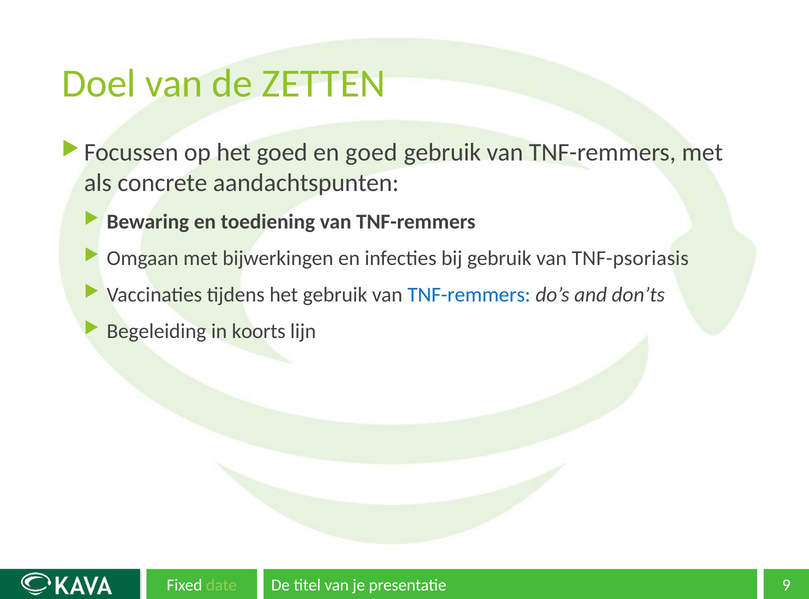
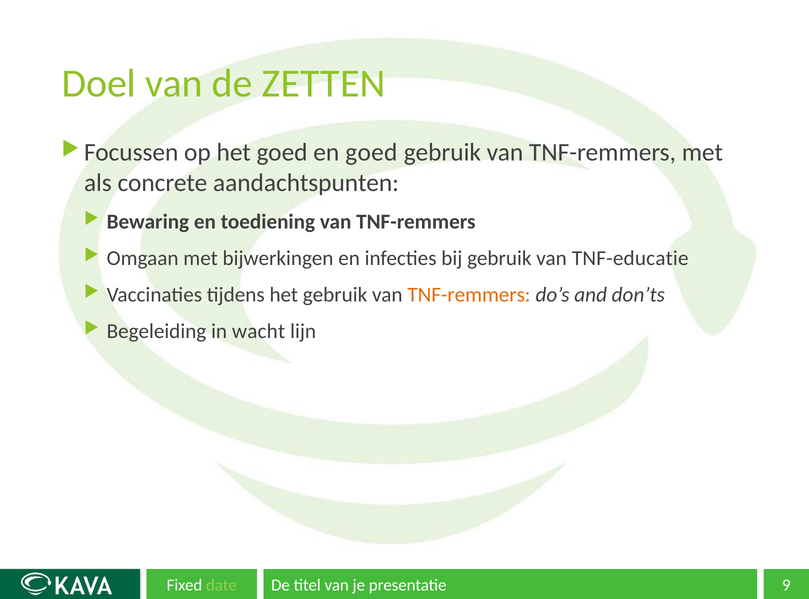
TNF-psoriasis: TNF-psoriasis -> TNF-educatie (630, 258)
TNF-remmers colour: blue -> orange (469, 295)
koorts: koorts -> wacht (259, 331)
